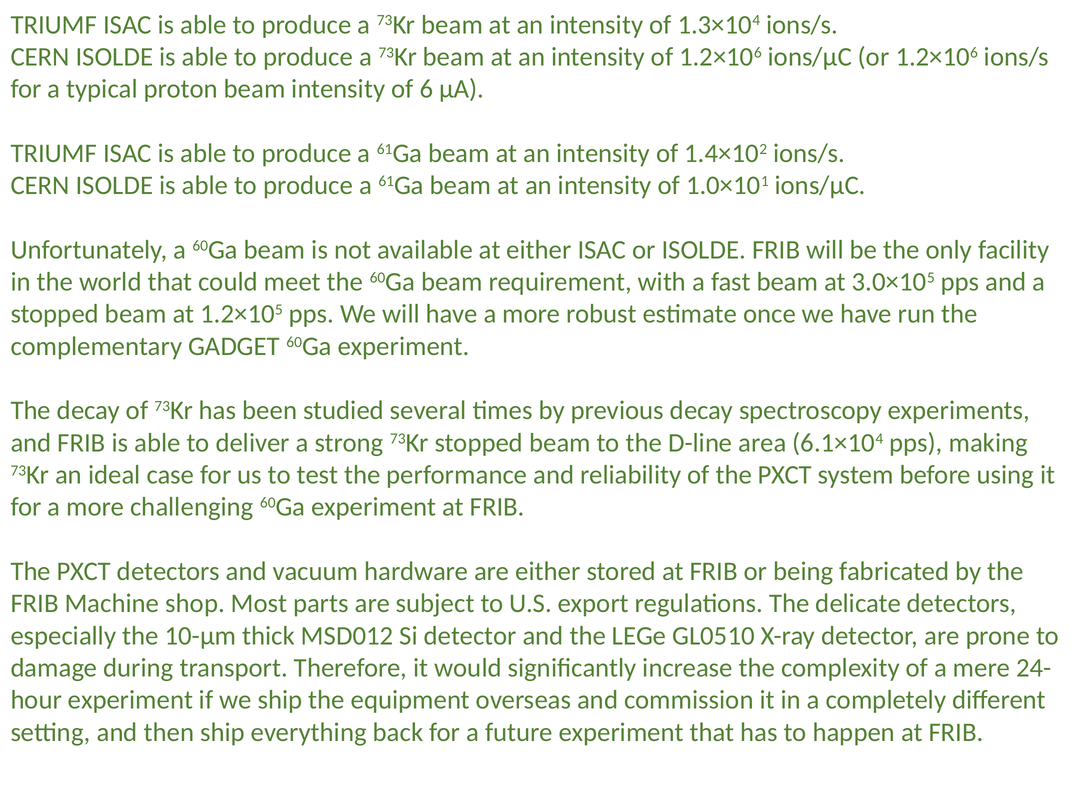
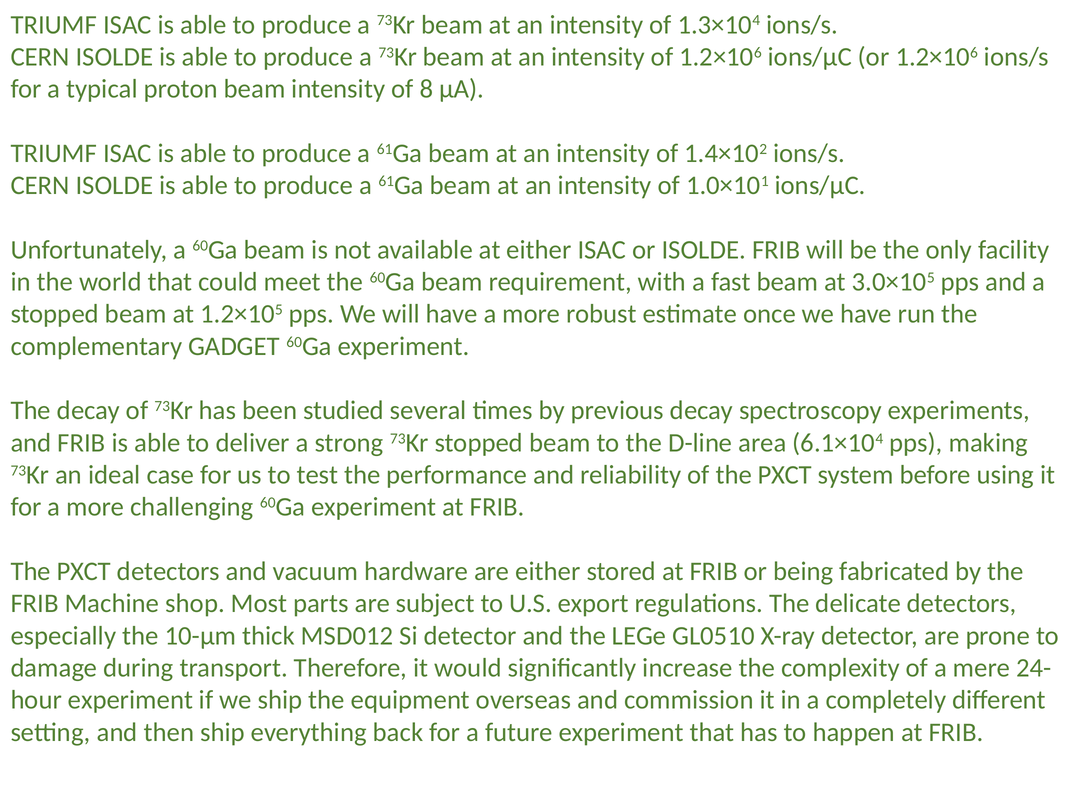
6: 6 -> 8 (426, 89)
